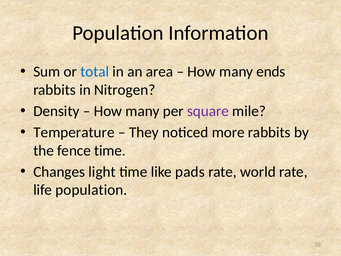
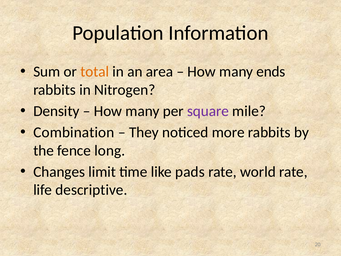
total colour: blue -> orange (95, 72)
Temperature: Temperature -> Combination (74, 132)
fence time: time -> long (110, 150)
light: light -> limit (102, 172)
life population: population -> descriptive (91, 190)
